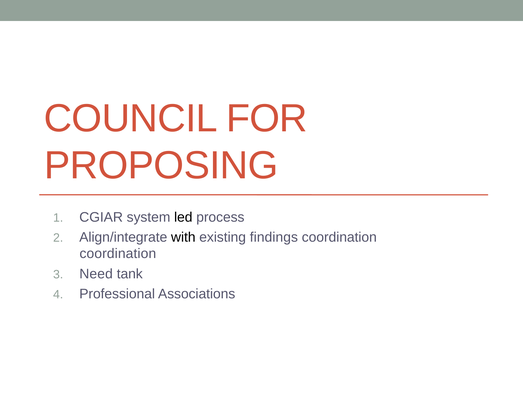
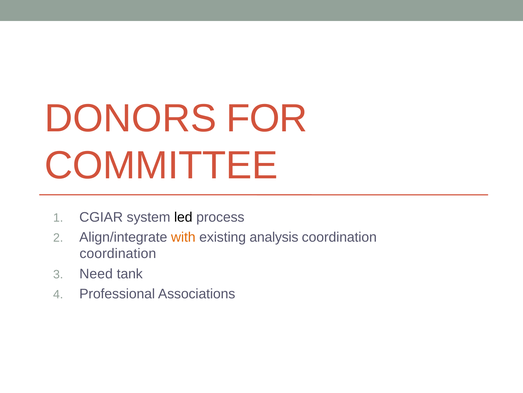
COUNCIL: COUNCIL -> DONORS (131, 118)
PROPOSING: PROPOSING -> COMMITTEE (161, 165)
with colour: black -> orange (183, 237)
findings: findings -> analysis (274, 237)
